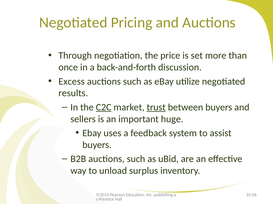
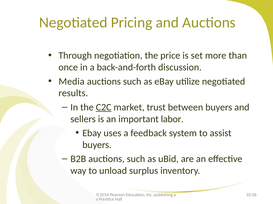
Excess: Excess -> Media (72, 82)
trust underline: present -> none (156, 108)
huge: huge -> labor (172, 119)
